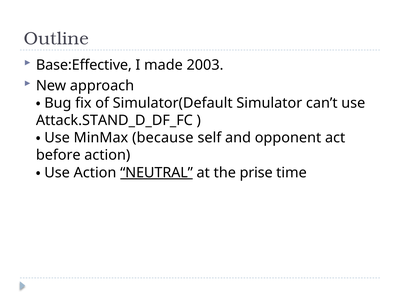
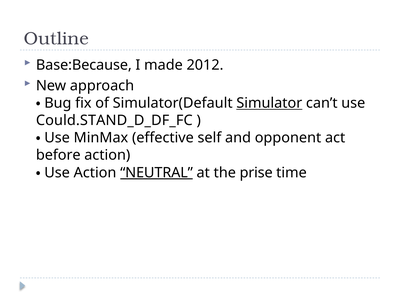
Base:Effective: Base:Effective -> Base:Because (84, 65)
2003: 2003 -> 2012 (205, 65)
Simulator underline: none -> present (269, 103)
Attack.STAND_D_DF_FC: Attack.STAND_D_DF_FC -> Could.STAND_D_DF_FC (114, 120)
because: because -> effective (163, 138)
